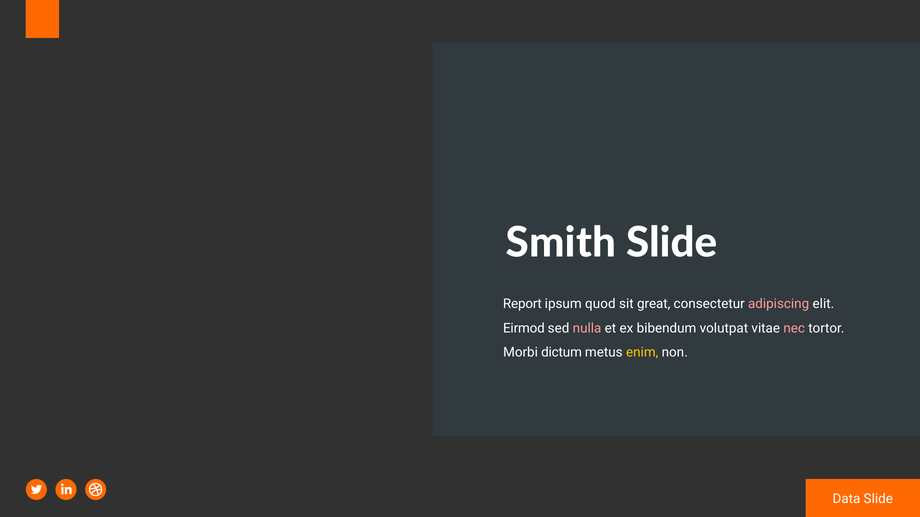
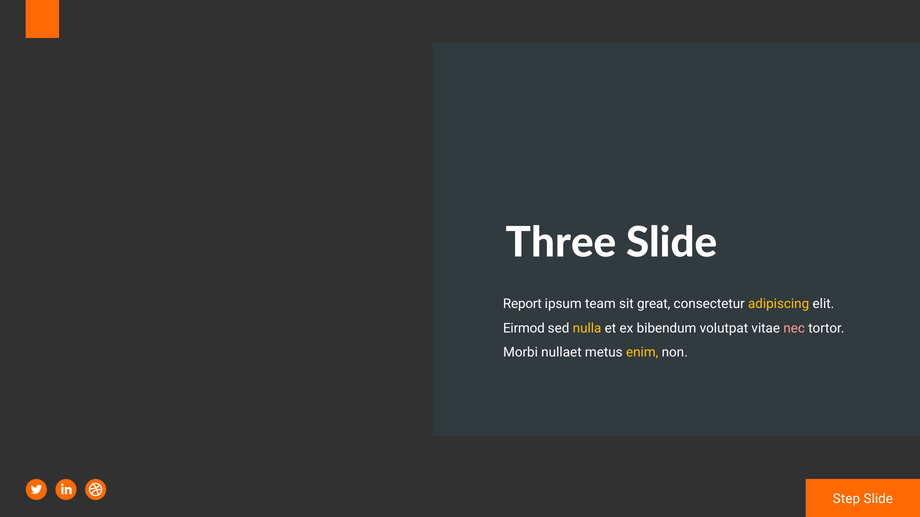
Smith: Smith -> Three (561, 243)
quod: quod -> team (600, 304)
adipiscing colour: pink -> yellow (779, 304)
nulla colour: pink -> yellow (587, 329)
dictum: dictum -> nullaet (561, 353)
Data: Data -> Step (846, 499)
